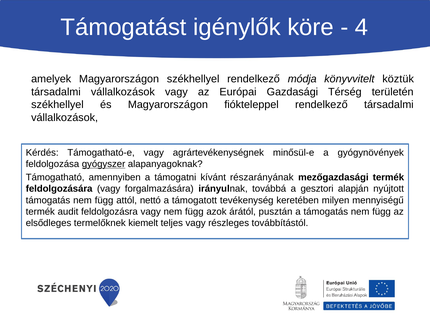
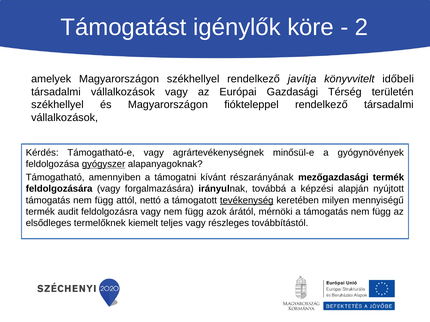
4: 4 -> 2 (362, 27)
módja: módja -> javítja (302, 79)
köztük: köztük -> időbeli (398, 79)
gesztori: gesztori -> képzési (317, 189)
tevékenység underline: none -> present (247, 201)
pusztán: pusztán -> mérnöki (276, 212)
